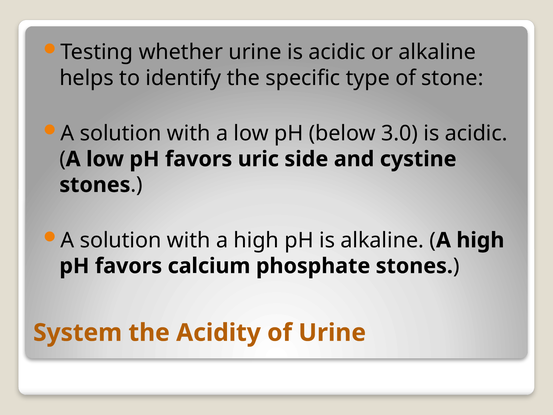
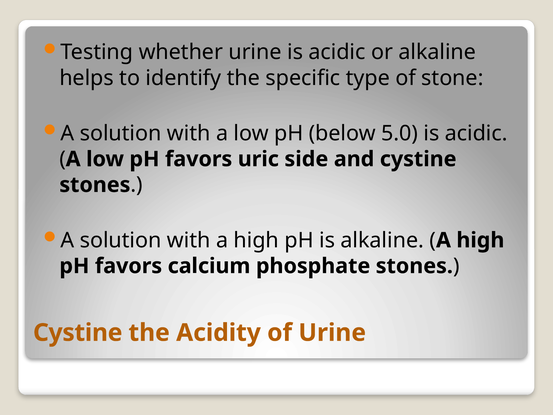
3.0: 3.0 -> 5.0 (400, 133)
System: System -> Cystine (78, 333)
